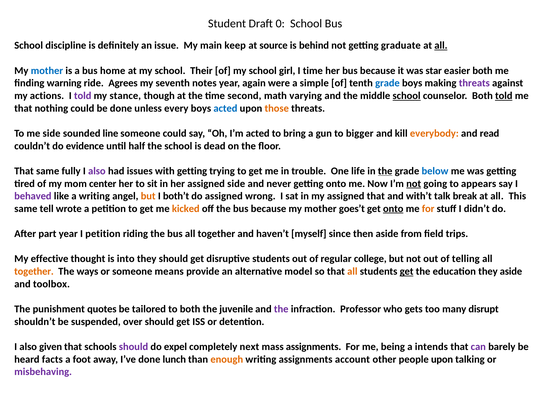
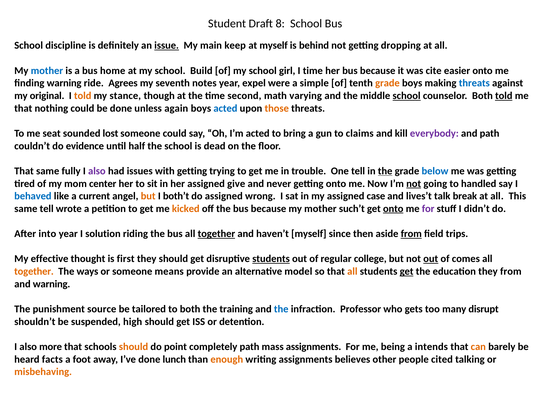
0: 0 -> 8 (280, 24)
issue underline: none -> present (167, 45)
at source: source -> myself (274, 45)
graduate: graduate -> dropping (401, 45)
all underline: present -> none (441, 45)
Their: Their -> Build (201, 71)
star: star -> cite (434, 71)
easier both: both -> onto (483, 71)
again: again -> expel (254, 83)
grade colour: blue -> orange (387, 83)
threats colour: purple -> blue (474, 83)
actions: actions -> original (47, 96)
told colour: purple -> orange (83, 96)
every: every -> again (176, 108)
me side: side -> seat (52, 133)
line: line -> lost (110, 133)
bigger: bigger -> claims (360, 133)
everybody colour: orange -> purple (434, 133)
and read: read -> path (490, 133)
One life: life -> tell (358, 171)
assigned side: side -> give (236, 183)
appears: appears -> handled (479, 183)
behaved colour: purple -> blue (33, 196)
a writing: writing -> current (94, 196)
assigned that: that -> case (376, 196)
with’t: with’t -> lives’t (419, 196)
goes’t: goes’t -> such’t (352, 209)
for colour: orange -> purple (428, 209)
part: part -> into (47, 234)
I petition: petition -> solution (103, 234)
together underline: none -> present (216, 234)
from underline: none -> present (411, 234)
into: into -> first (126, 259)
students underline: none -> present (271, 259)
out underline: none -> present (431, 259)
telling: telling -> comes (466, 259)
they aside: aside -> from (511, 271)
and toolbox: toolbox -> warning (52, 284)
quotes: quotes -> source (102, 309)
juvenile: juvenile -> training (236, 309)
the colour: purple -> blue (281, 309)
over: over -> high (133, 321)
given: given -> more (51, 347)
should colour: purple -> orange (134, 347)
expel: expel -> point (175, 347)
completely next: next -> path (250, 347)
can colour: purple -> orange (478, 347)
account: account -> believes (353, 359)
people upon: upon -> cited (442, 359)
misbehaving colour: purple -> orange (43, 372)
